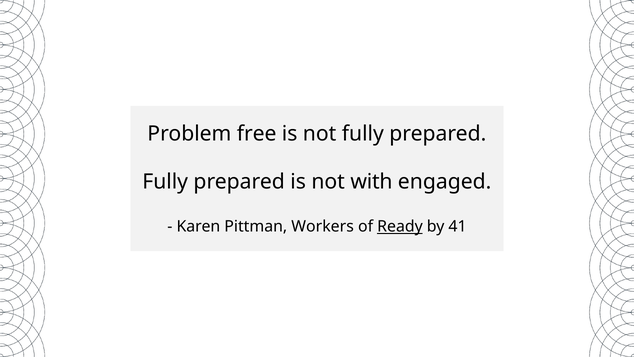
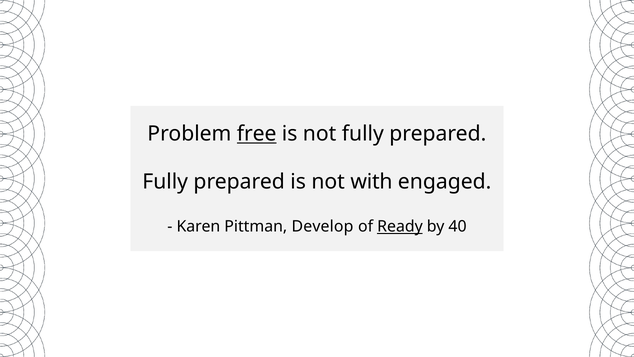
free underline: none -> present (257, 134)
Workers: Workers -> Develop (323, 226)
41: 41 -> 40 (458, 226)
